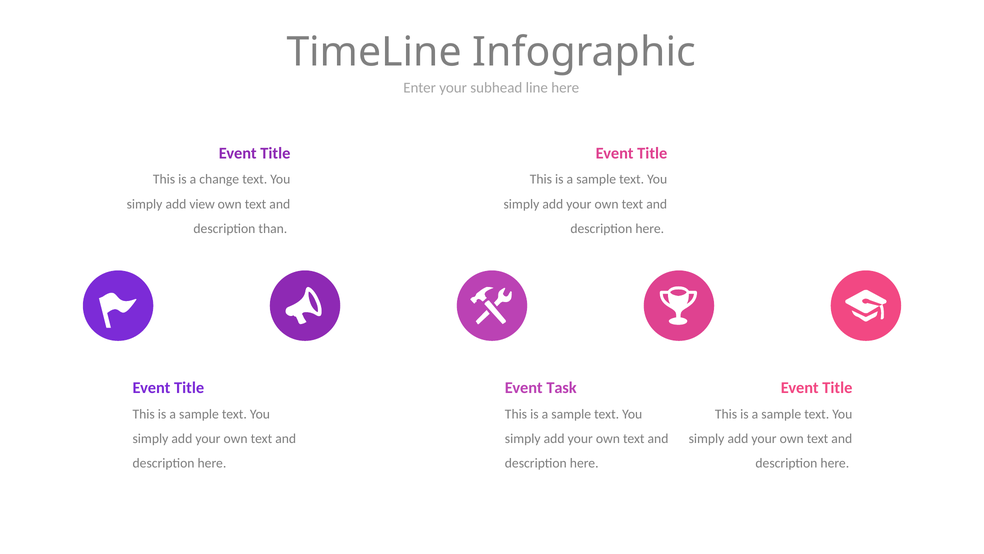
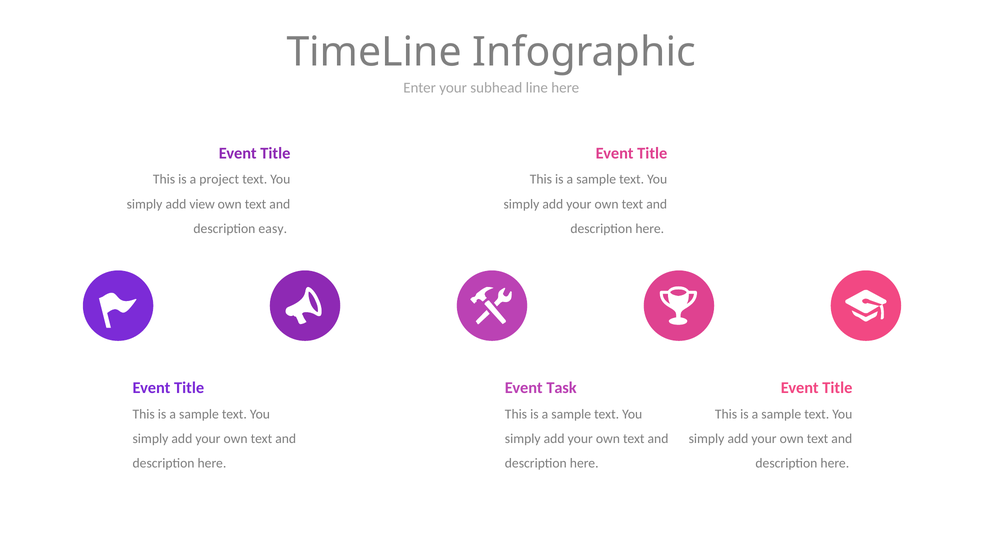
change: change -> project (219, 179)
than: than -> easy (273, 228)
